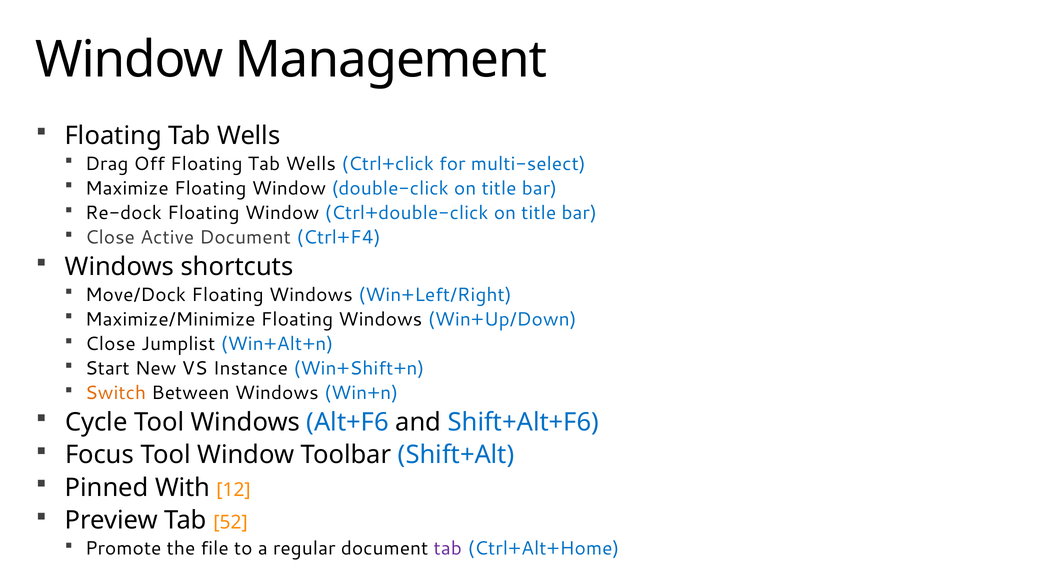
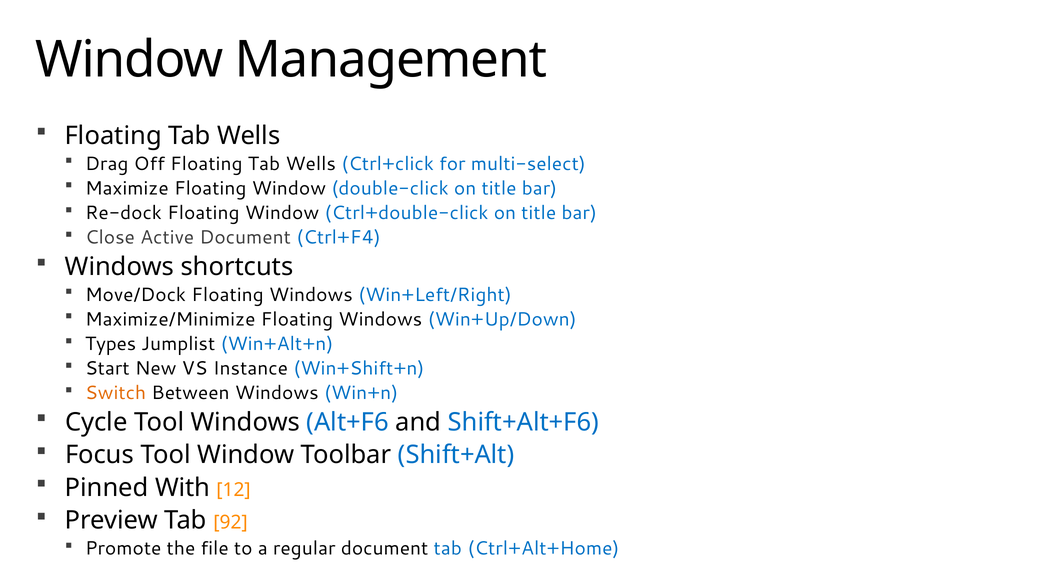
Close: Close -> Types (111, 344)
52: 52 -> 92 (231, 522)
tab colour: purple -> blue (448, 548)
